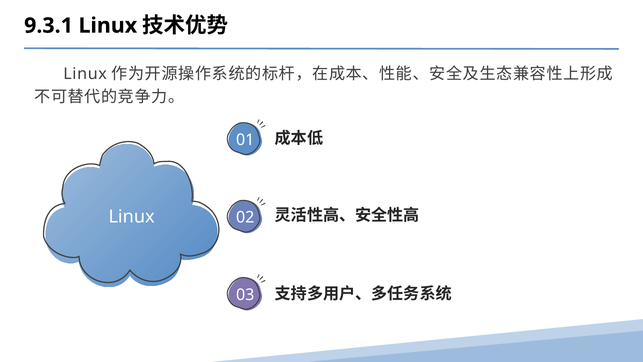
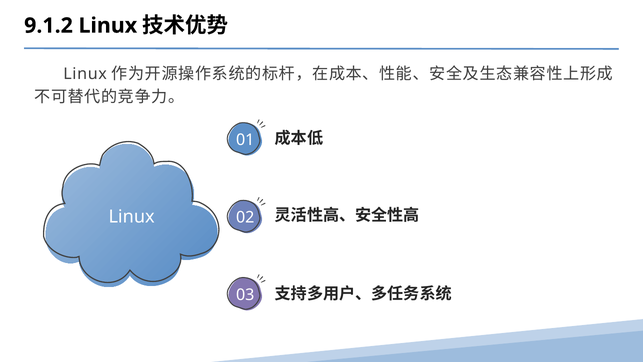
9.3.1: 9.3.1 -> 9.1.2 (49, 26)
